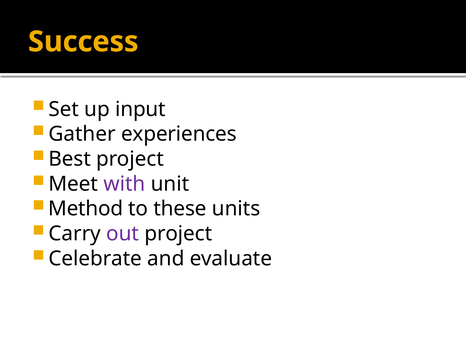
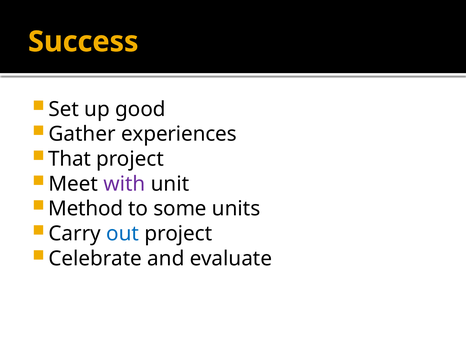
input: input -> good (140, 109)
Best: Best -> That (70, 159)
these: these -> some (180, 208)
out colour: purple -> blue (123, 233)
